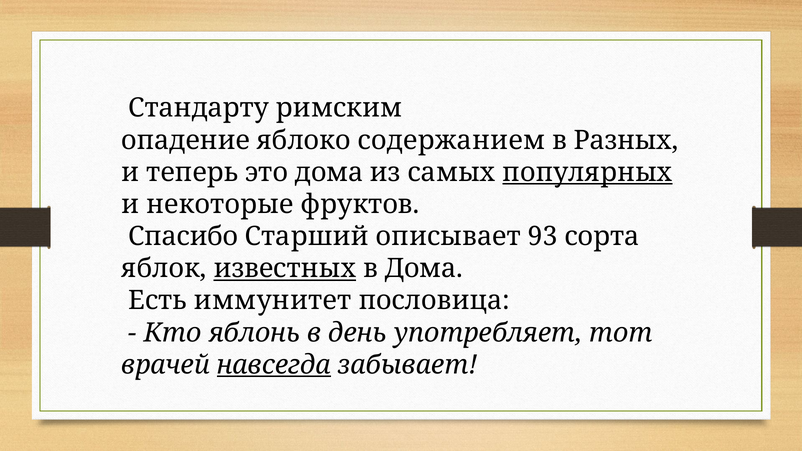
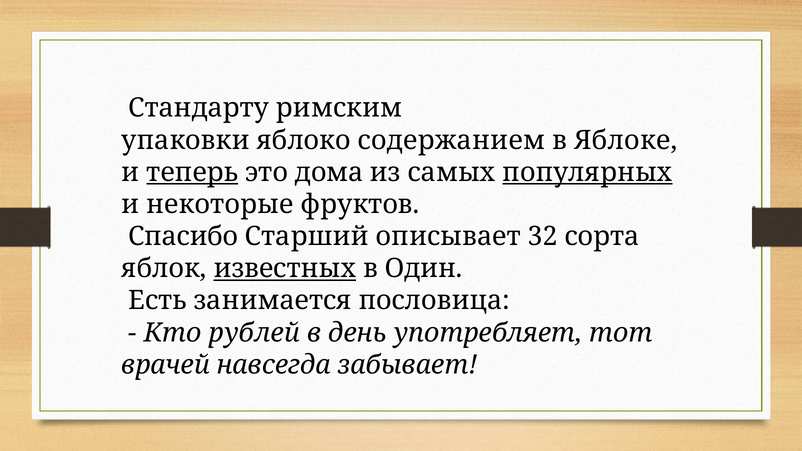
опадение: опадение -> упаковки (186, 140)
Разных: Разных -> Яблоке (626, 140)
теперь underline: none -> present (192, 172)
93: 93 -> 32 (543, 237)
в Дома: Дома -> Один (424, 269)
иммунитет: иммунитет -> занимается (273, 301)
яблонь: яблонь -> рублей (254, 333)
навсегда underline: present -> none (274, 365)
